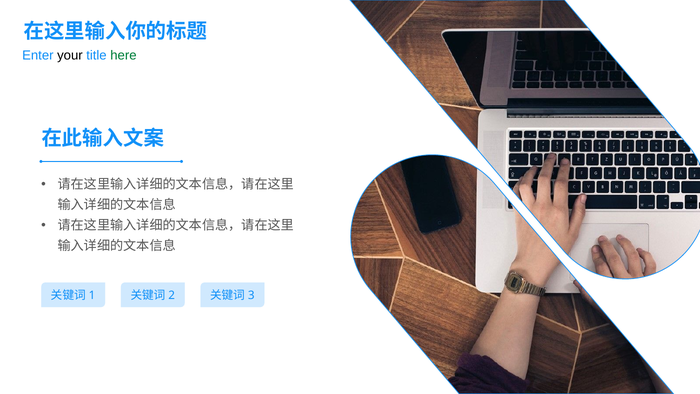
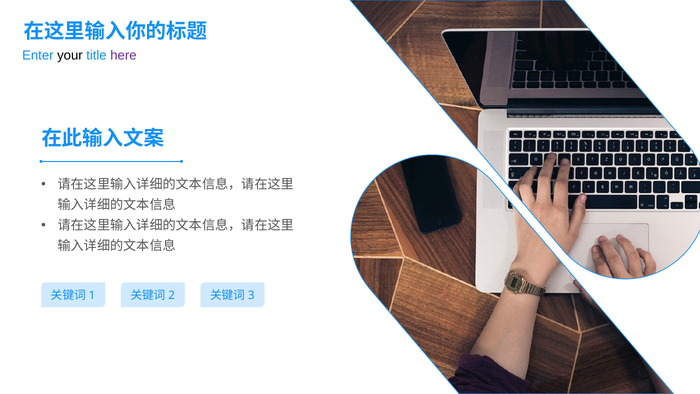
here colour: green -> purple (123, 56)
